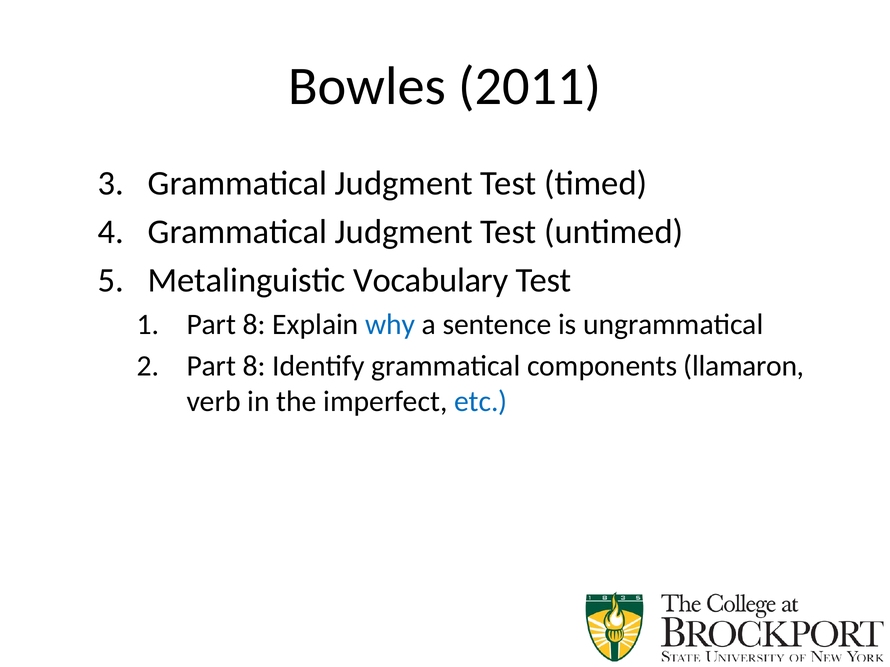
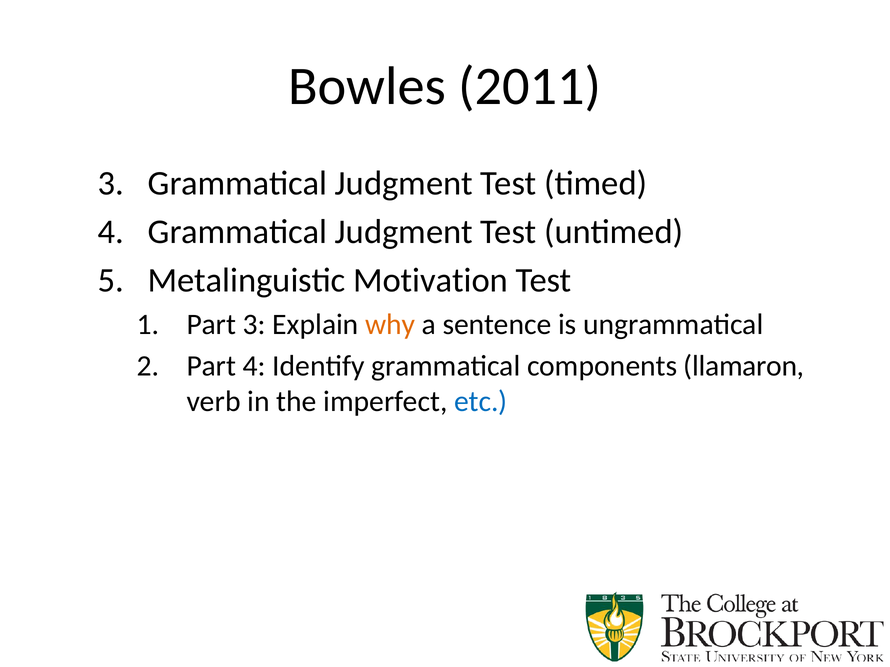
Vocabulary: Vocabulary -> Motivation (431, 280)
1 Part 8: 8 -> 3 (254, 325)
why colour: blue -> orange (390, 325)
2 Part 8: 8 -> 4 (254, 366)
